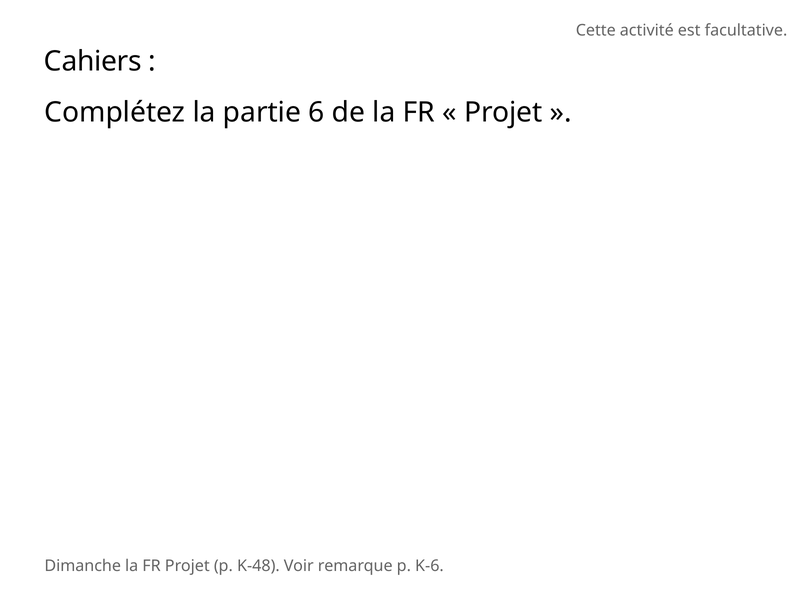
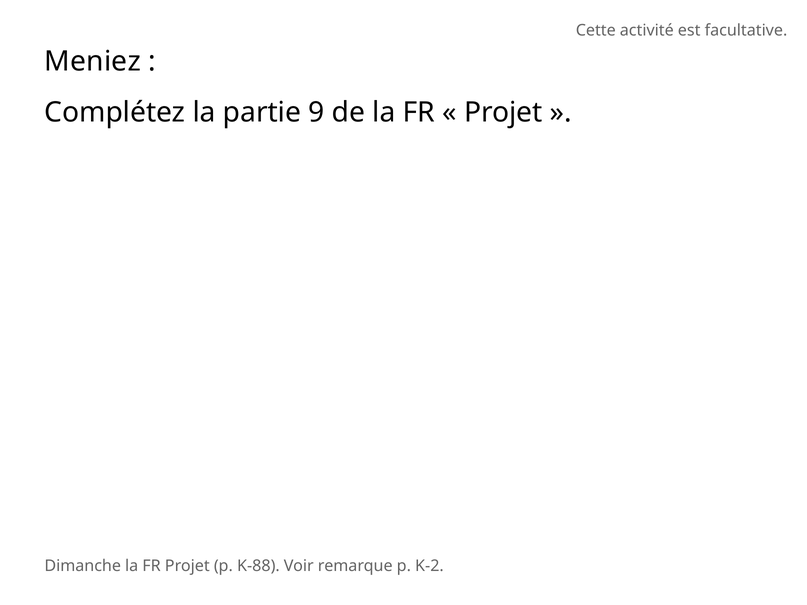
Cahiers: Cahiers -> Meniez (93, 62)
6: 6 -> 9 (317, 112)
K-48: K-48 -> K-88 (258, 566)
K-6: K-6 -> K-2 (429, 566)
